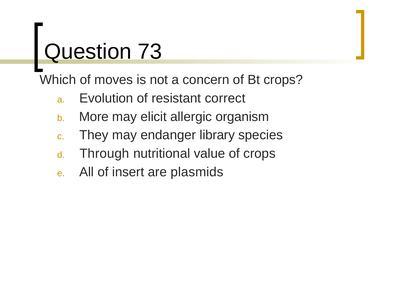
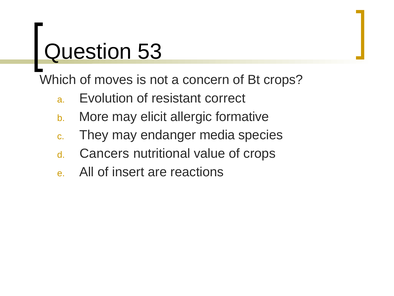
73: 73 -> 53 (150, 51)
organism: organism -> formative (242, 116)
library: library -> media (217, 135)
Through: Through -> Cancers (104, 153)
plasmids: plasmids -> reactions (197, 172)
